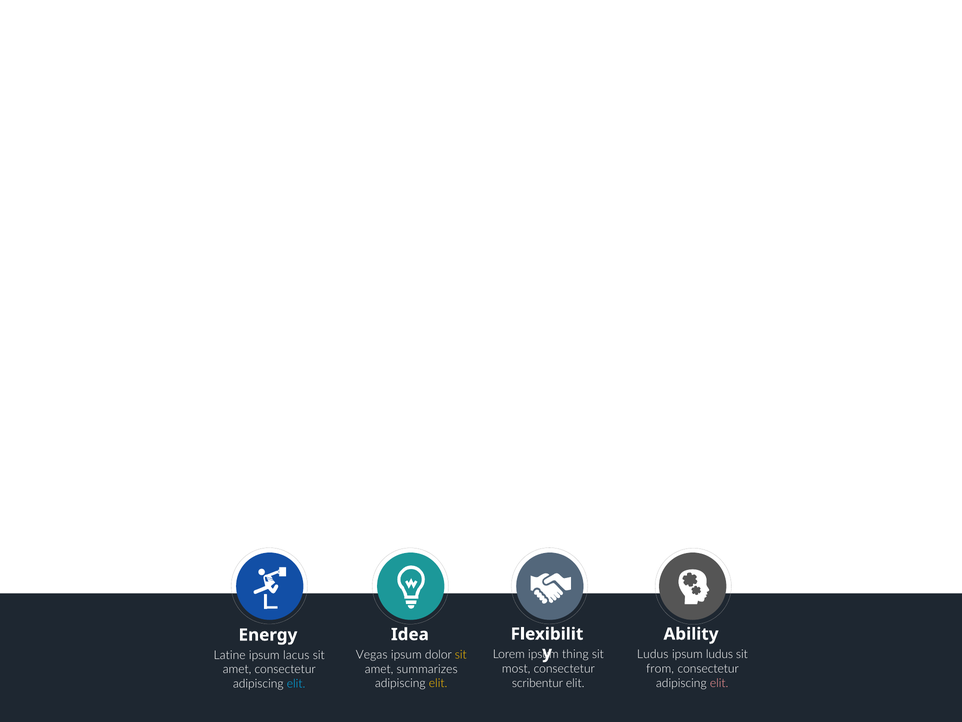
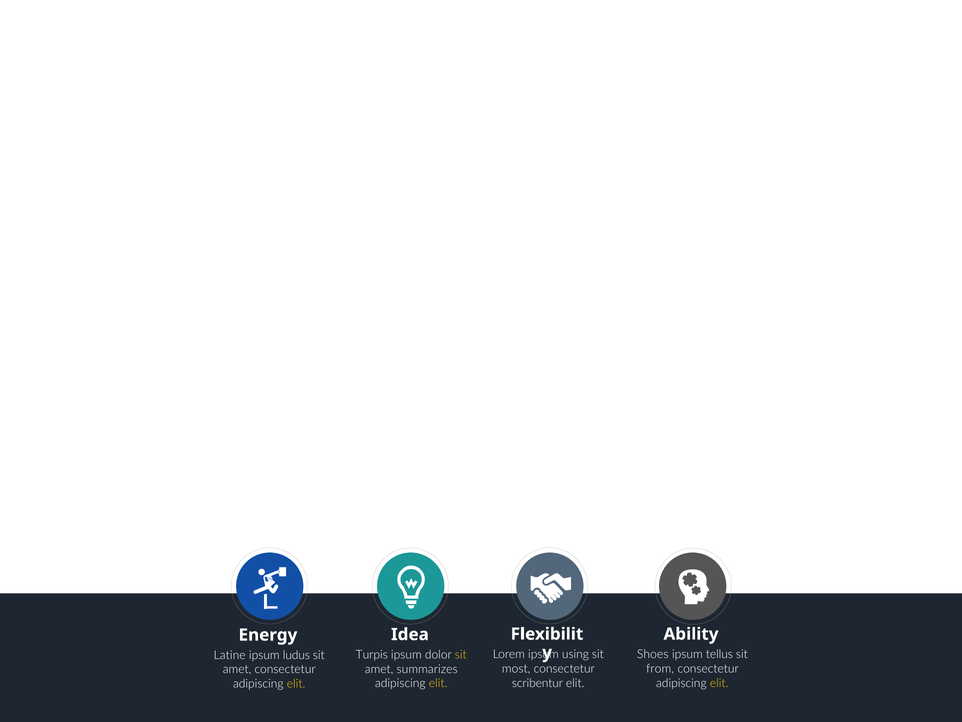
thing: thing -> using (575, 654)
Ludus: Ludus -> Shoes (653, 654)
ipsum ludus: ludus -> tellus (719, 654)
Vegas: Vegas -> Turpis (372, 654)
lacus: lacus -> ludus (296, 655)
elit colour: pink -> yellow (719, 683)
elit colour: light blue -> yellow (296, 683)
